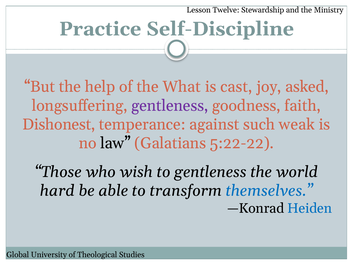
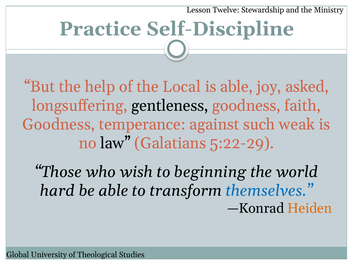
What: What -> Local (182, 87)
is cast: cast -> able (237, 87)
gentleness colour: purple -> black (170, 106)
Dishonest: Dishonest -> Goodness (59, 124)
5:22-22: 5:22-22 -> 5:22-29 (242, 143)
to gentleness: gentleness -> beginning (210, 172)
Heiden colour: blue -> orange (310, 208)
